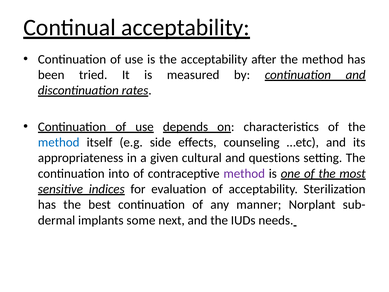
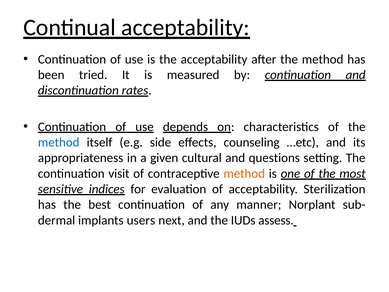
into: into -> visit (119, 173)
method colour: purple -> orange (244, 173)
some: some -> users (141, 220)
needs: needs -> assess (276, 220)
